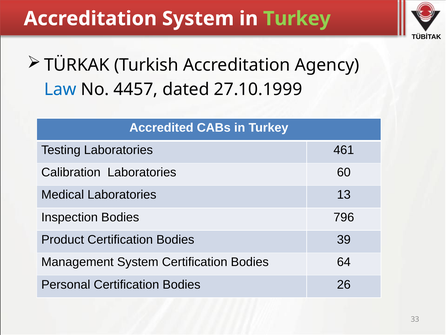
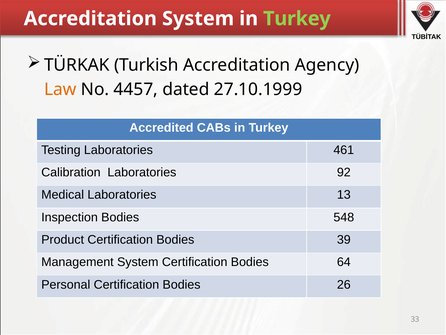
Law colour: blue -> orange (60, 89)
60: 60 -> 92 (344, 172)
796: 796 -> 548 (344, 217)
